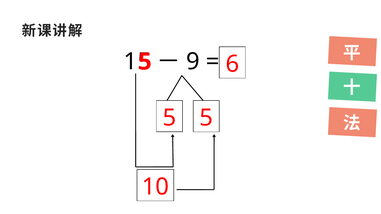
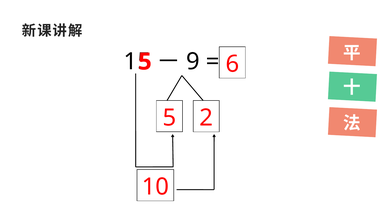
5: 5 -> 2 (206, 118)
